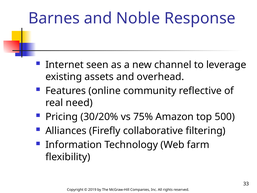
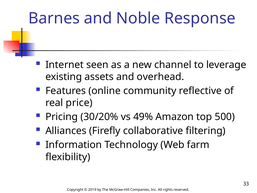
need: need -> price (79, 103)
75%: 75% -> 49% (143, 117)
